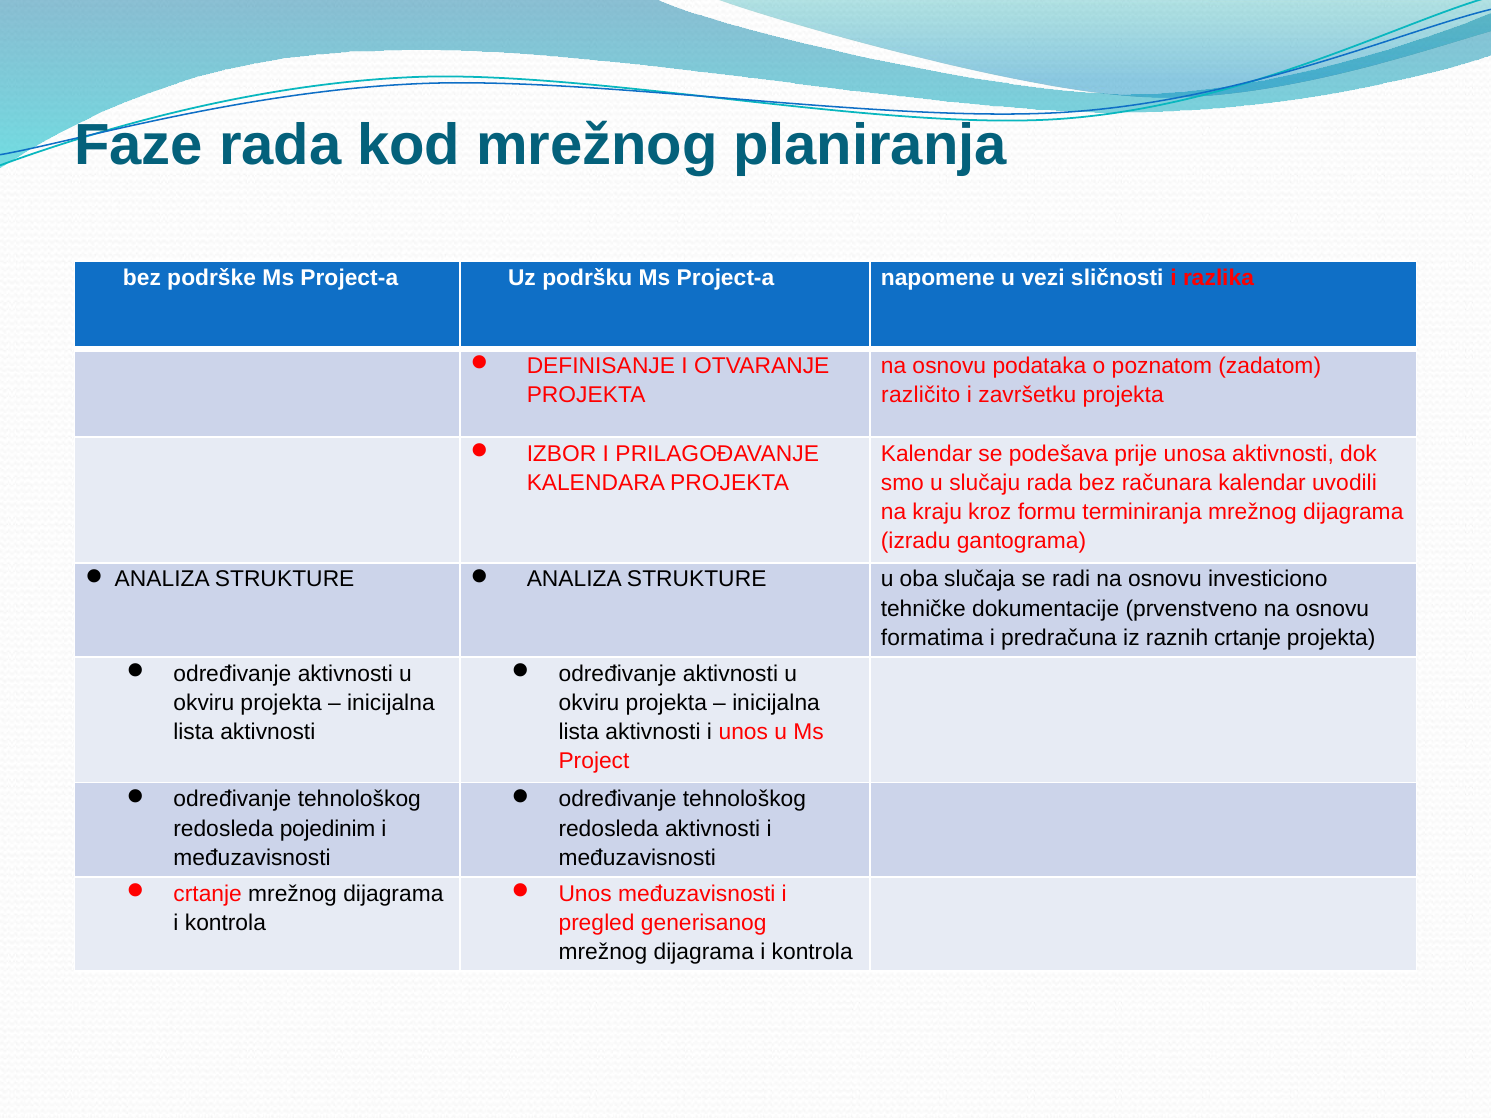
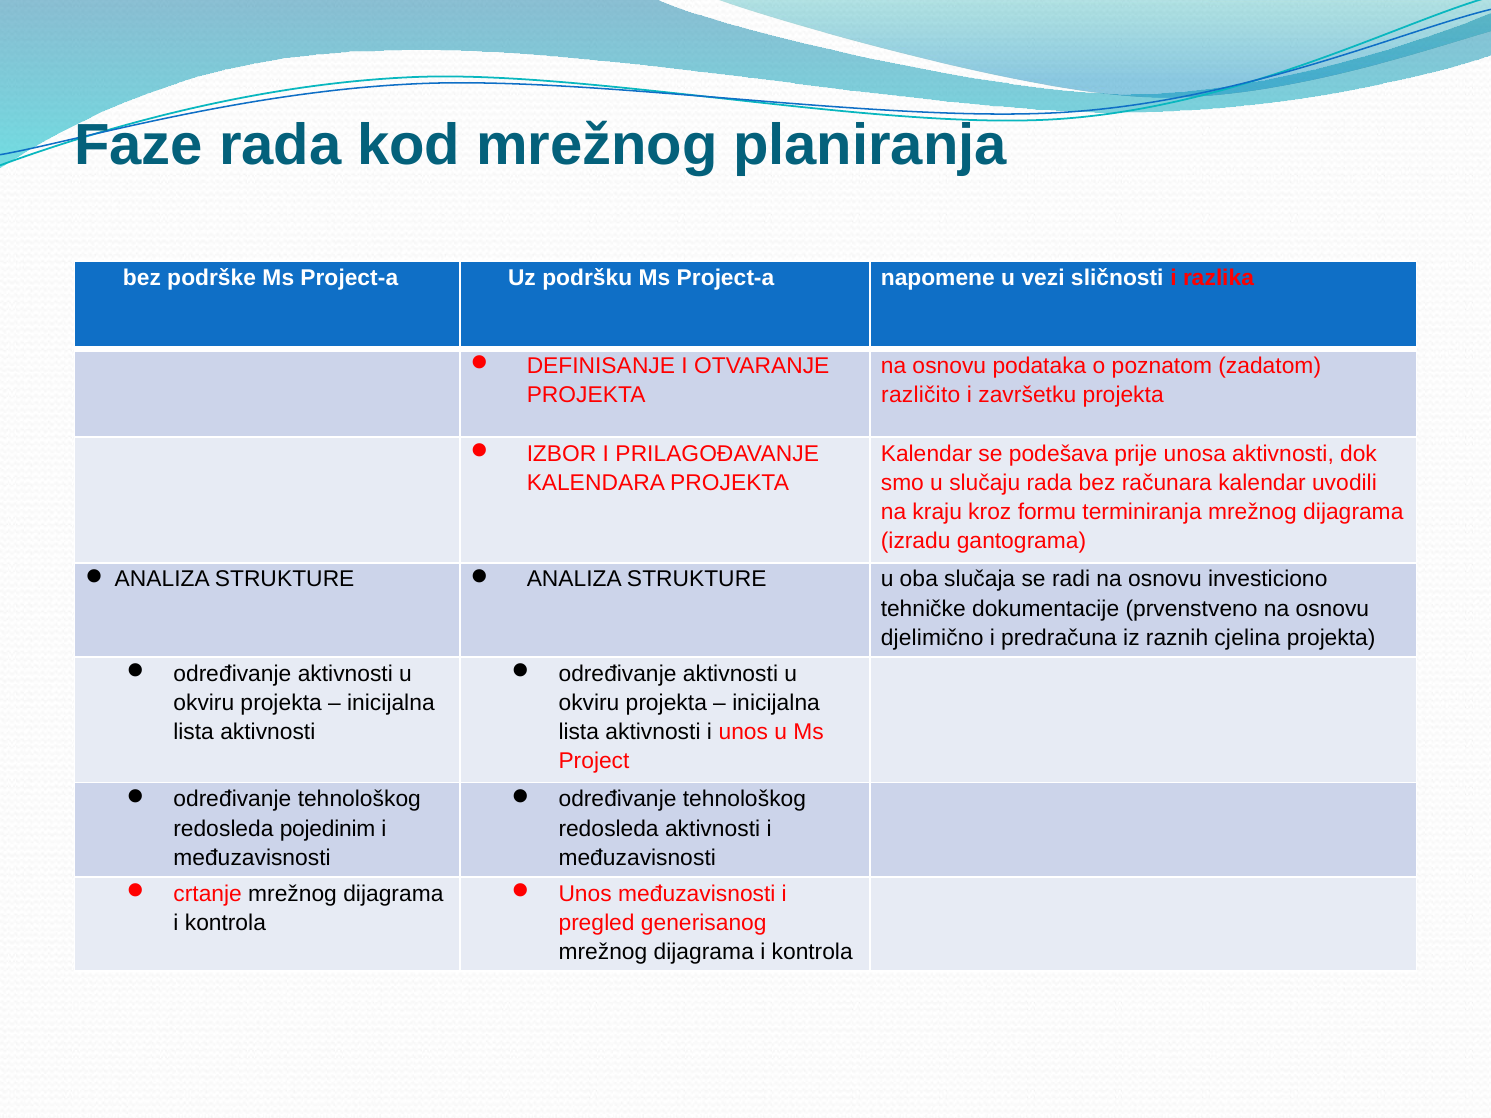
formatima: formatima -> djelimično (932, 638)
raznih crtanje: crtanje -> cjelina (1247, 638)
